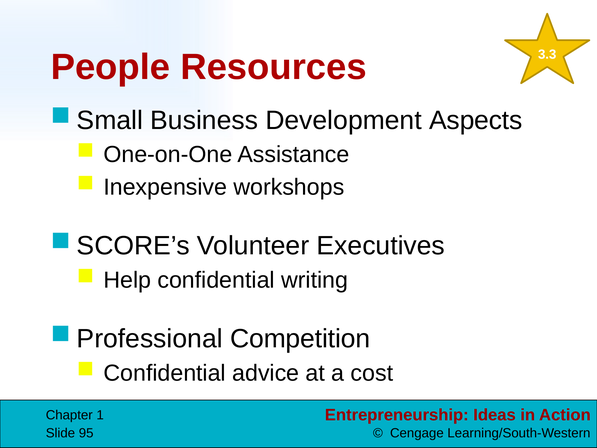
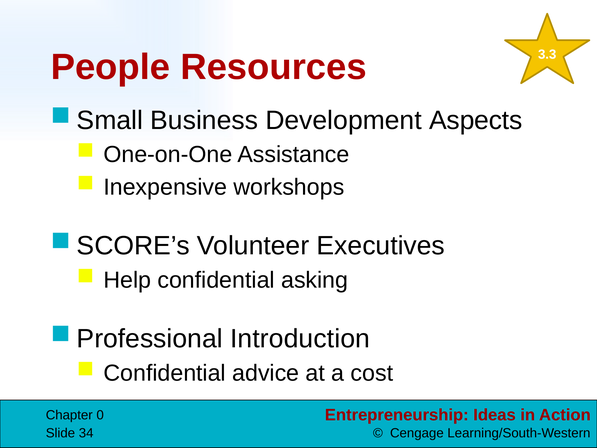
writing: writing -> asking (315, 280)
Competition: Competition -> Introduction (300, 339)
1: 1 -> 0 (100, 415)
95: 95 -> 34 (86, 433)
